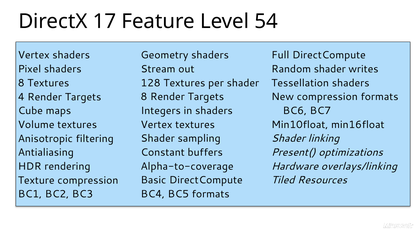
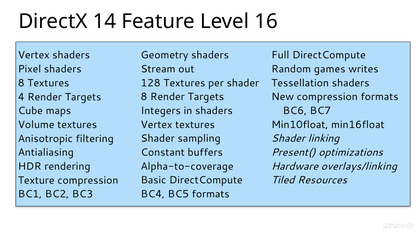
17: 17 -> 14 (104, 22)
54: 54 -> 16 (266, 22)
Random shader: shader -> games (330, 69)
